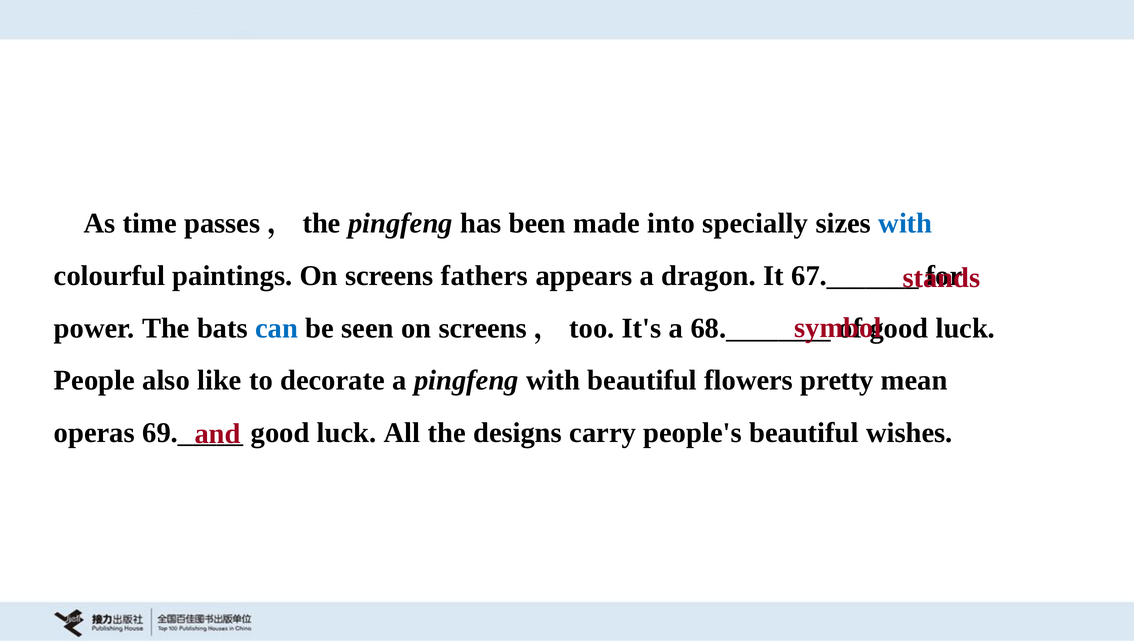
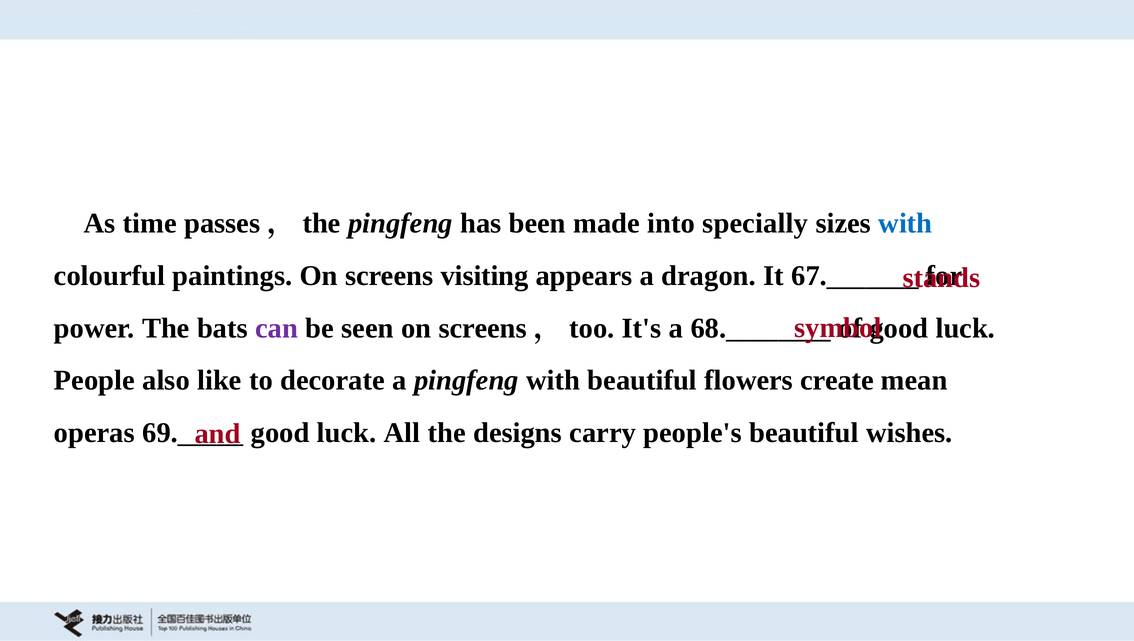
fathers: fathers -> visiting (485, 276)
can colour: blue -> purple (277, 328)
pretty: pretty -> create (837, 381)
